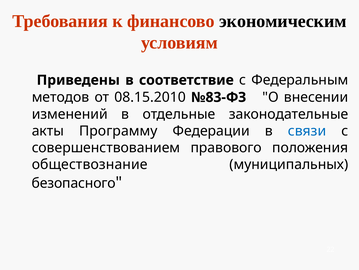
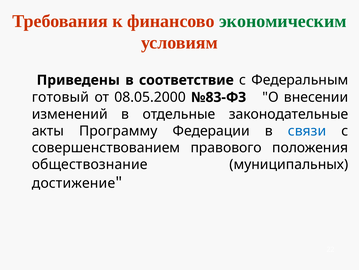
экономическим colour: black -> green (283, 21)
методов: методов -> готовый (60, 97)
08.15.2010: 08.15.2010 -> 08.05.2000 (150, 97)
безопасного: безопасного -> достижение (74, 183)
